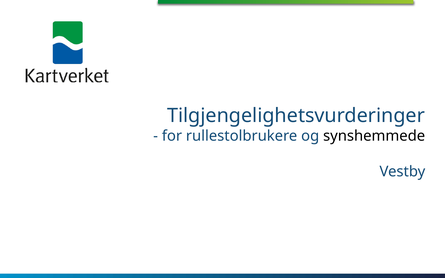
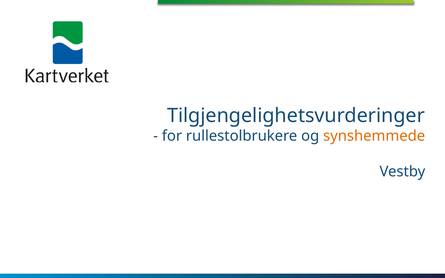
synshemmede colour: black -> orange (374, 136)
